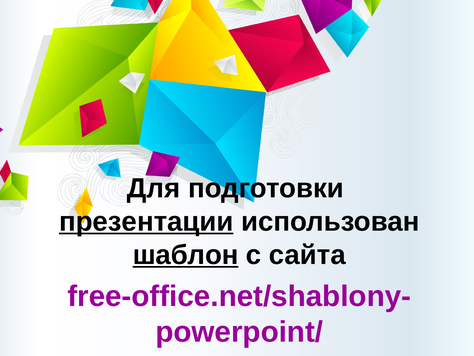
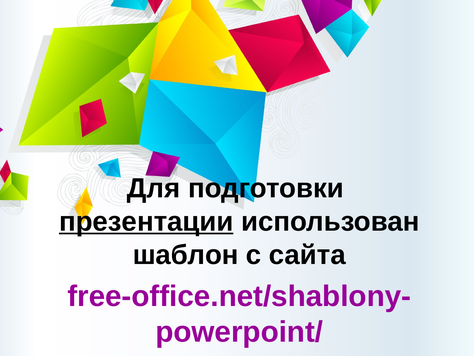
шаблон underline: present -> none (186, 255)
